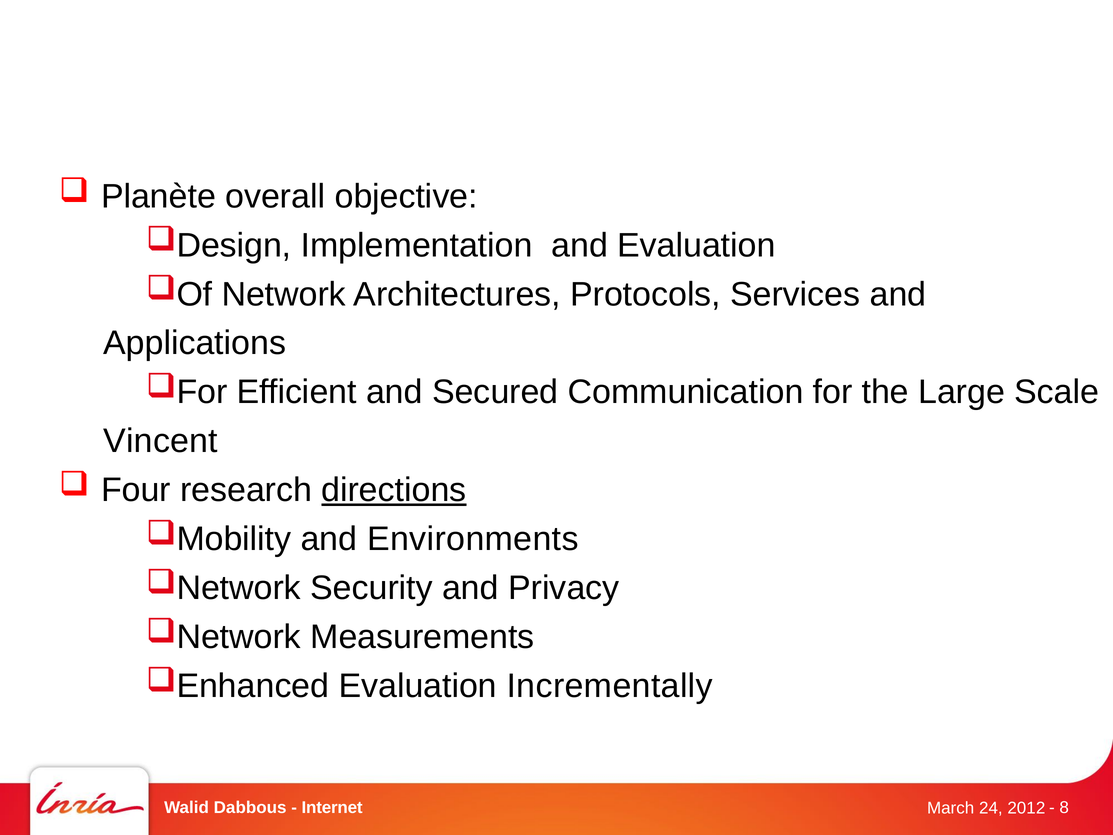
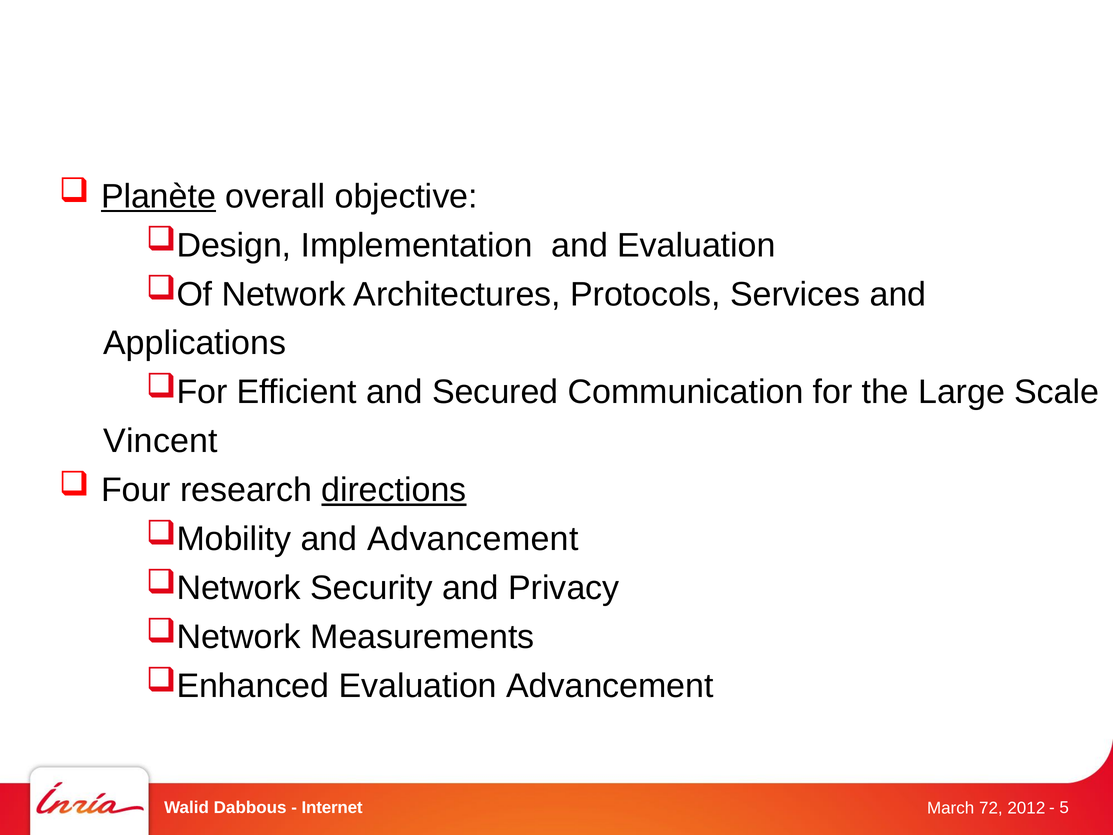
Planète underline: none -> present (158, 196)
and Environments: Environments -> Advancement (473, 539)
Evaluation Incrementally: Incrementally -> Advancement (610, 686)
8: 8 -> 5 (1064, 807)
24: 24 -> 72 (991, 808)
